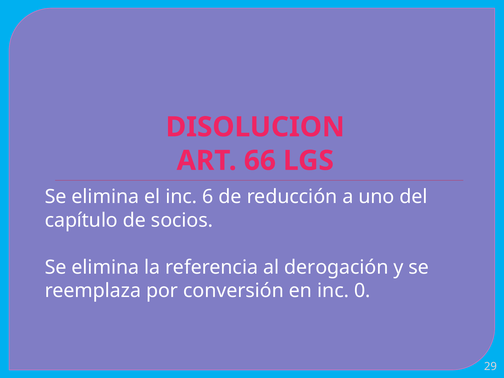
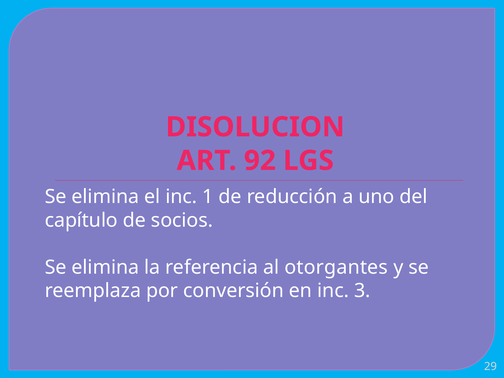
66: 66 -> 92 (260, 161)
6: 6 -> 1 (208, 197)
derogación: derogación -> otorgantes (336, 267)
0: 0 -> 3 (362, 291)
